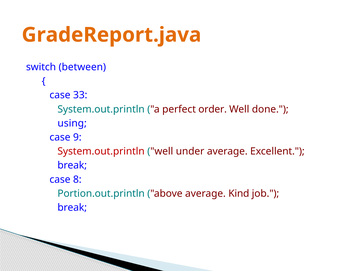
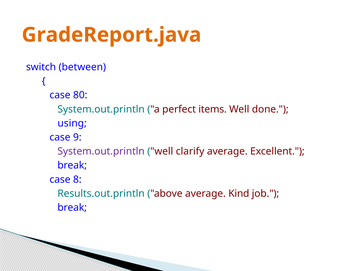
33: 33 -> 80 (80, 95)
order: order -> items (213, 109)
System.out.println colour: red -> purple (101, 152)
under: under -> clarify (190, 152)
Portion.out.println: Portion.out.println -> Results.out.println (101, 194)
